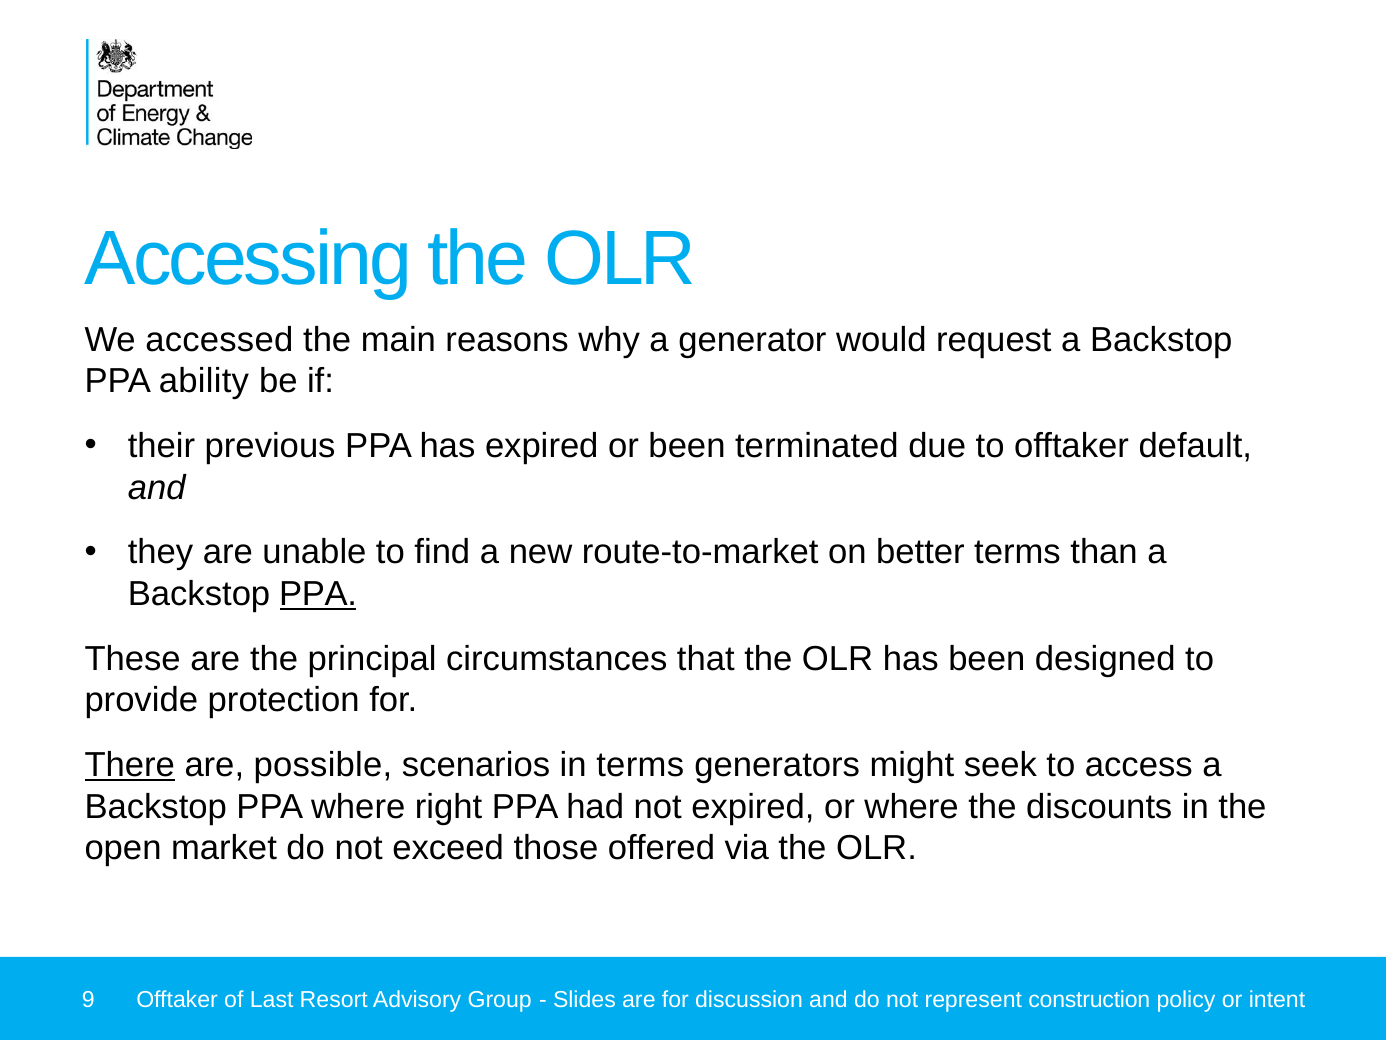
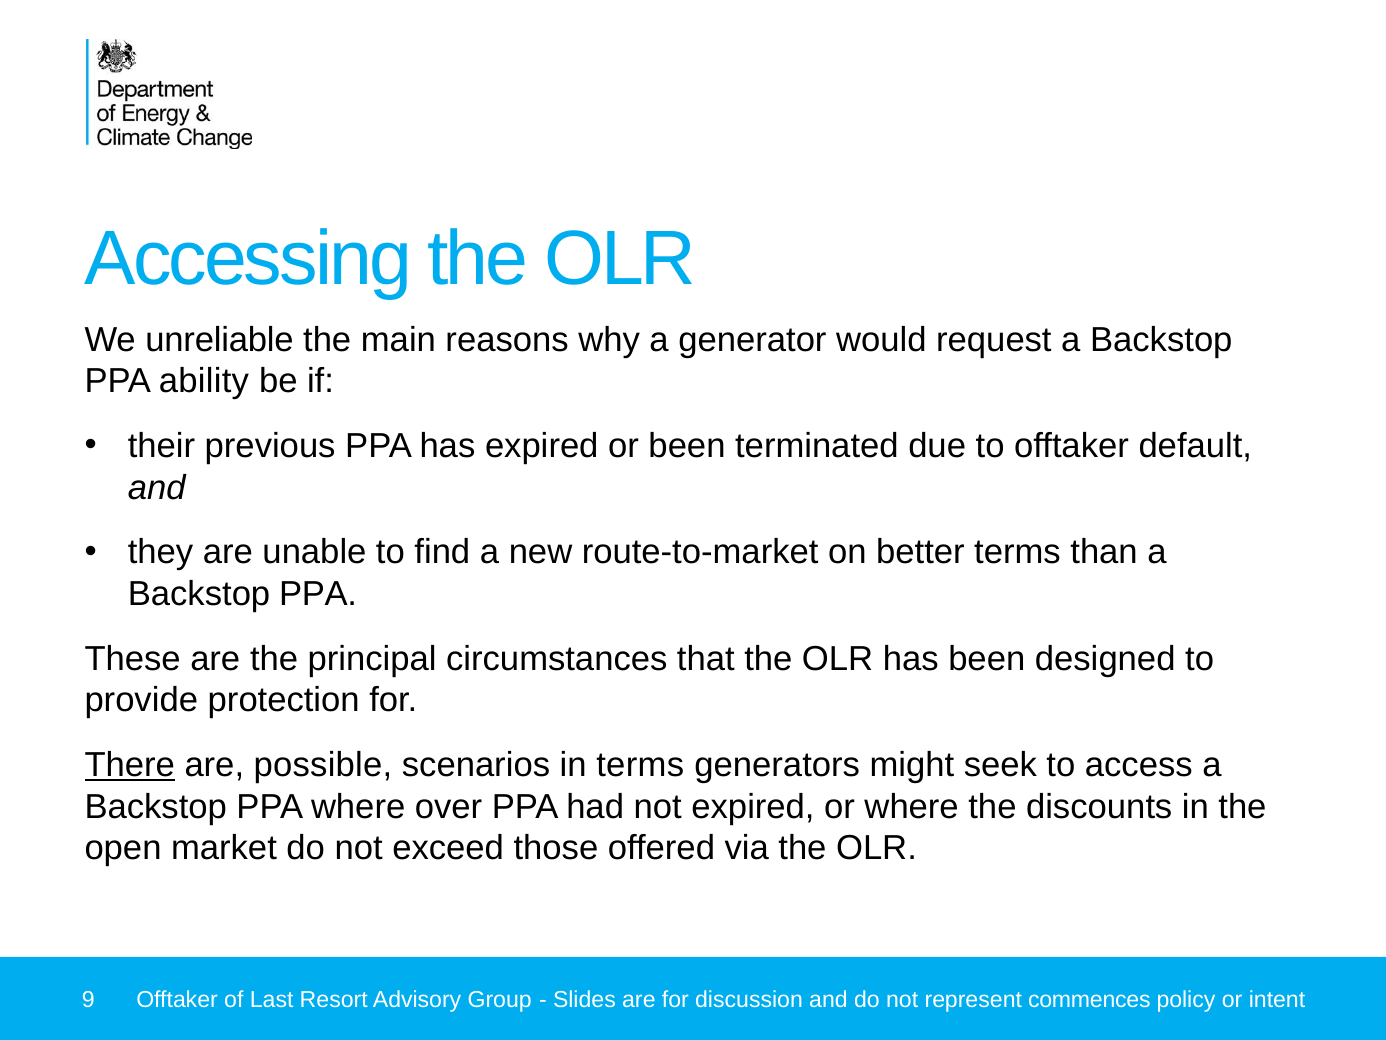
accessed: accessed -> unreliable (220, 340)
PPA underline: present -> none (318, 594)
right: right -> over (449, 806)
construction: construction -> commences (1089, 999)
